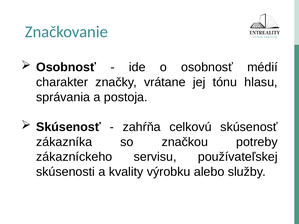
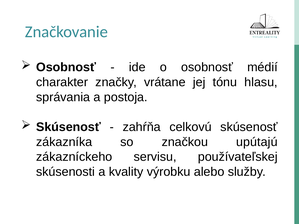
potreby: potreby -> upútajú (257, 142)
